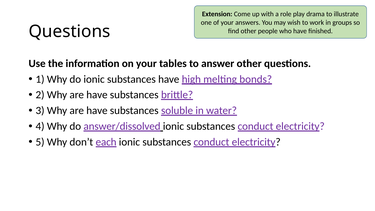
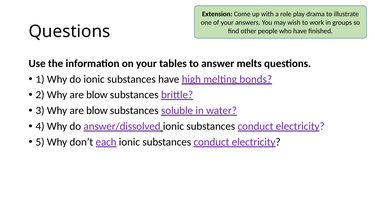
answer other: other -> melts (249, 63)
2 Why are have: have -> blow (97, 95)
3 Why are have: have -> blow (97, 111)
